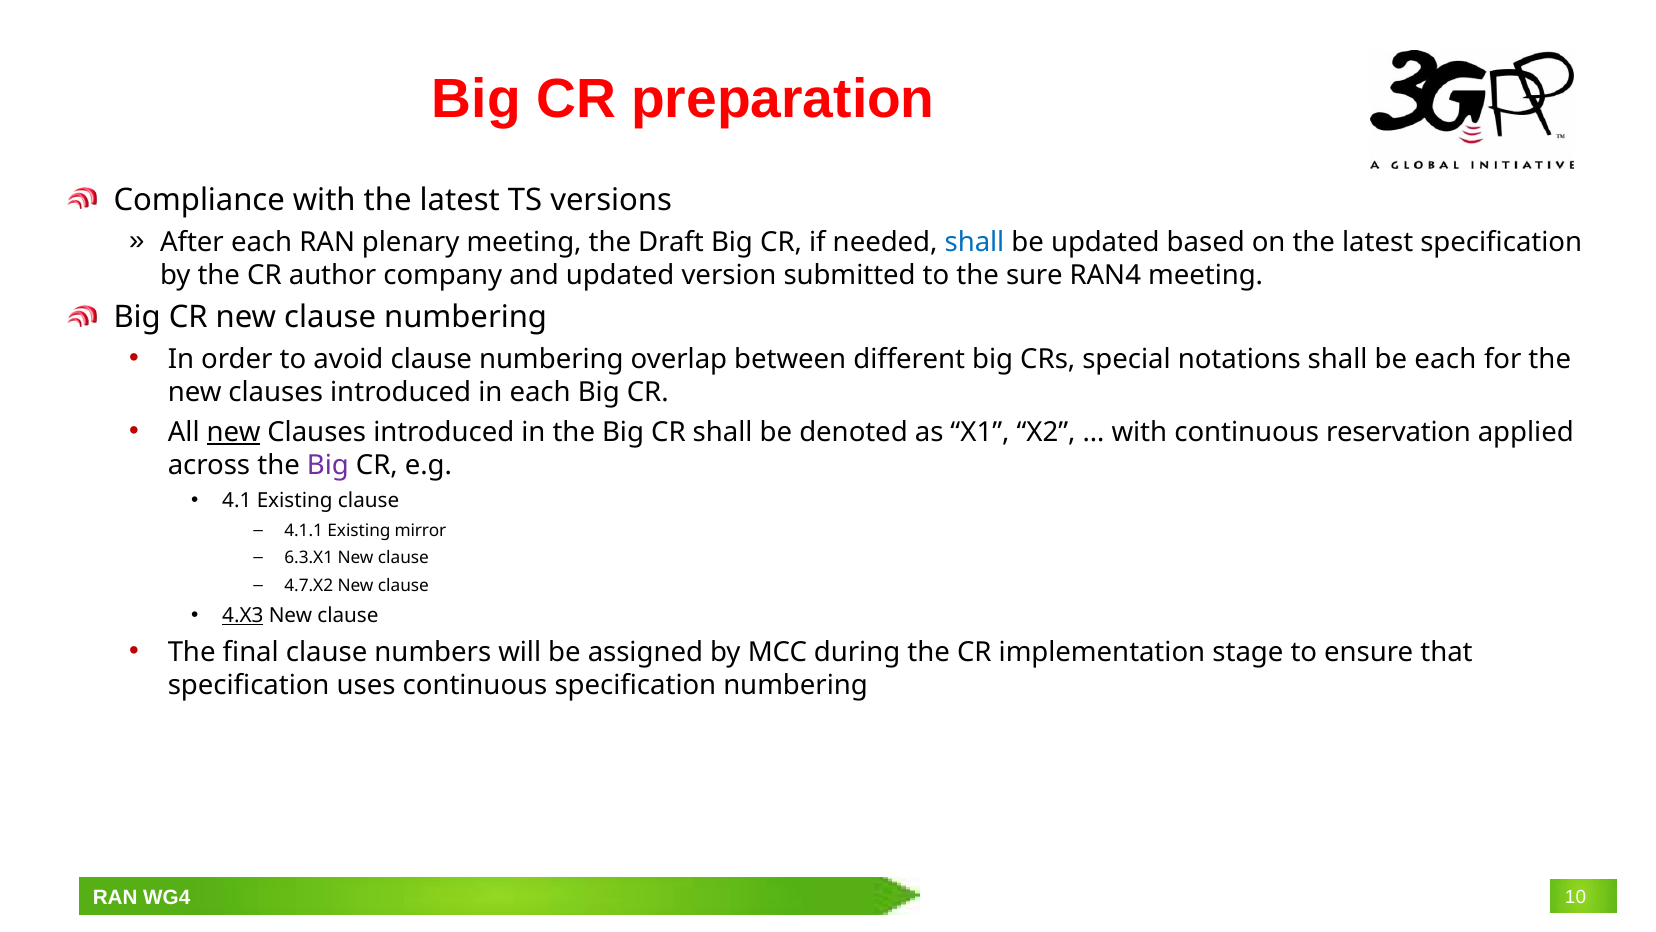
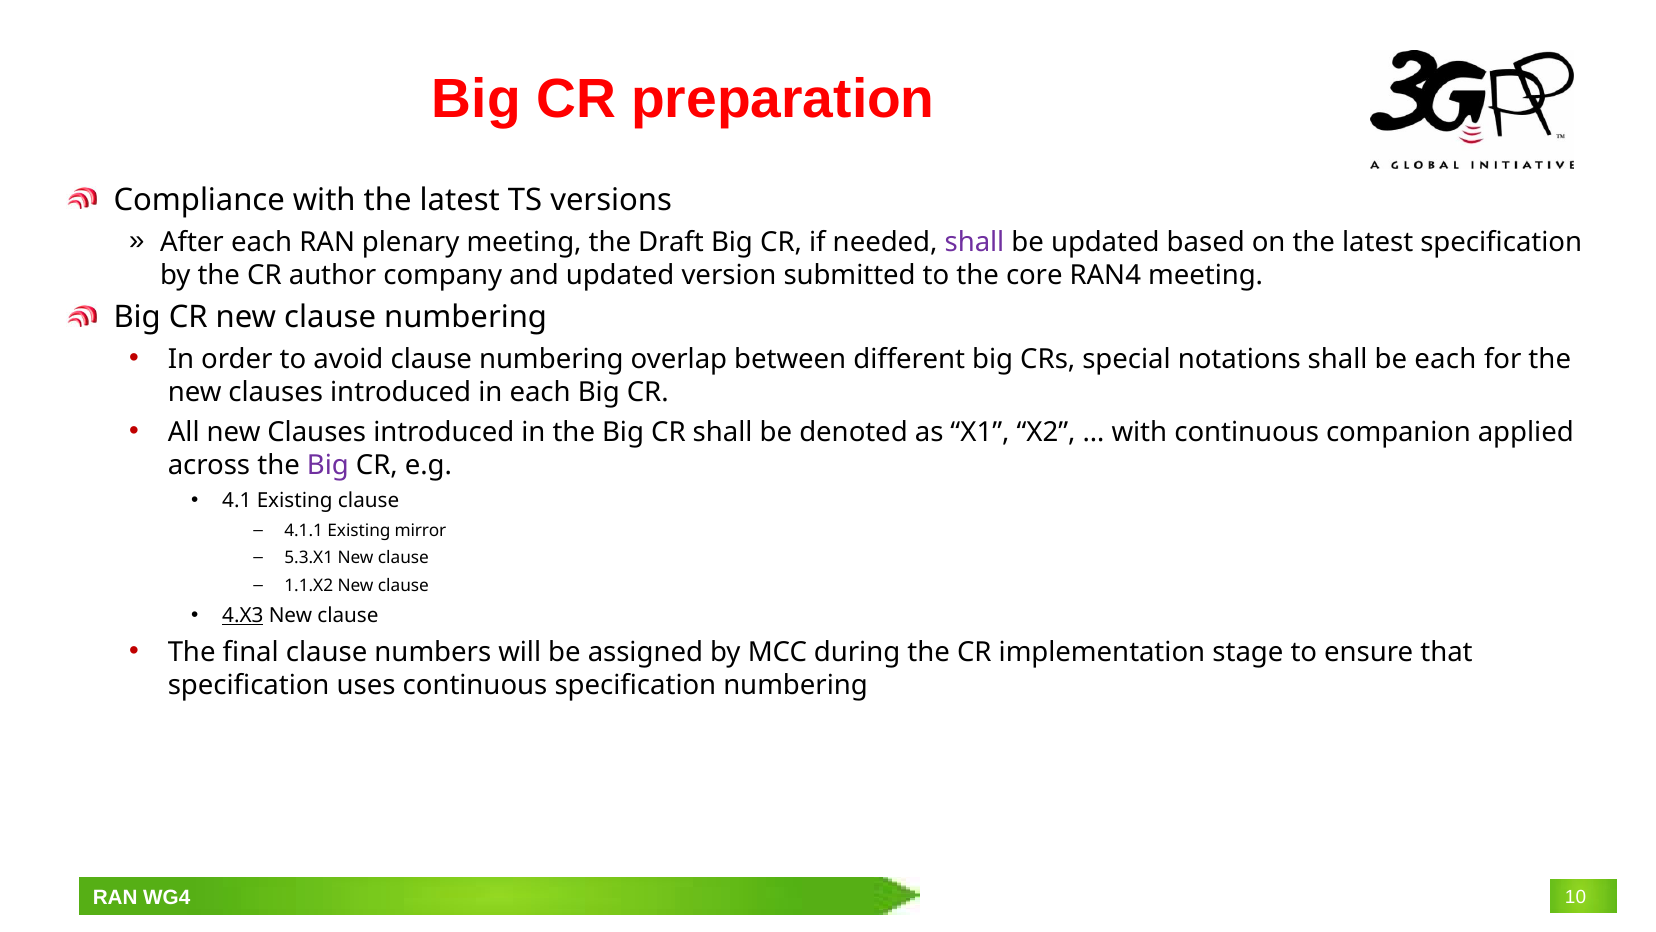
shall colour: blue -> purple (974, 242)
sure: sure -> core (1034, 275)
new underline: present -> none (234, 432)
reservation: reservation -> companion (1398, 432)
6.3.X1: 6.3.X1 -> 5.3.X1 (309, 558)
4.7.X2: 4.7.X2 -> 1.1.X2 (309, 585)
